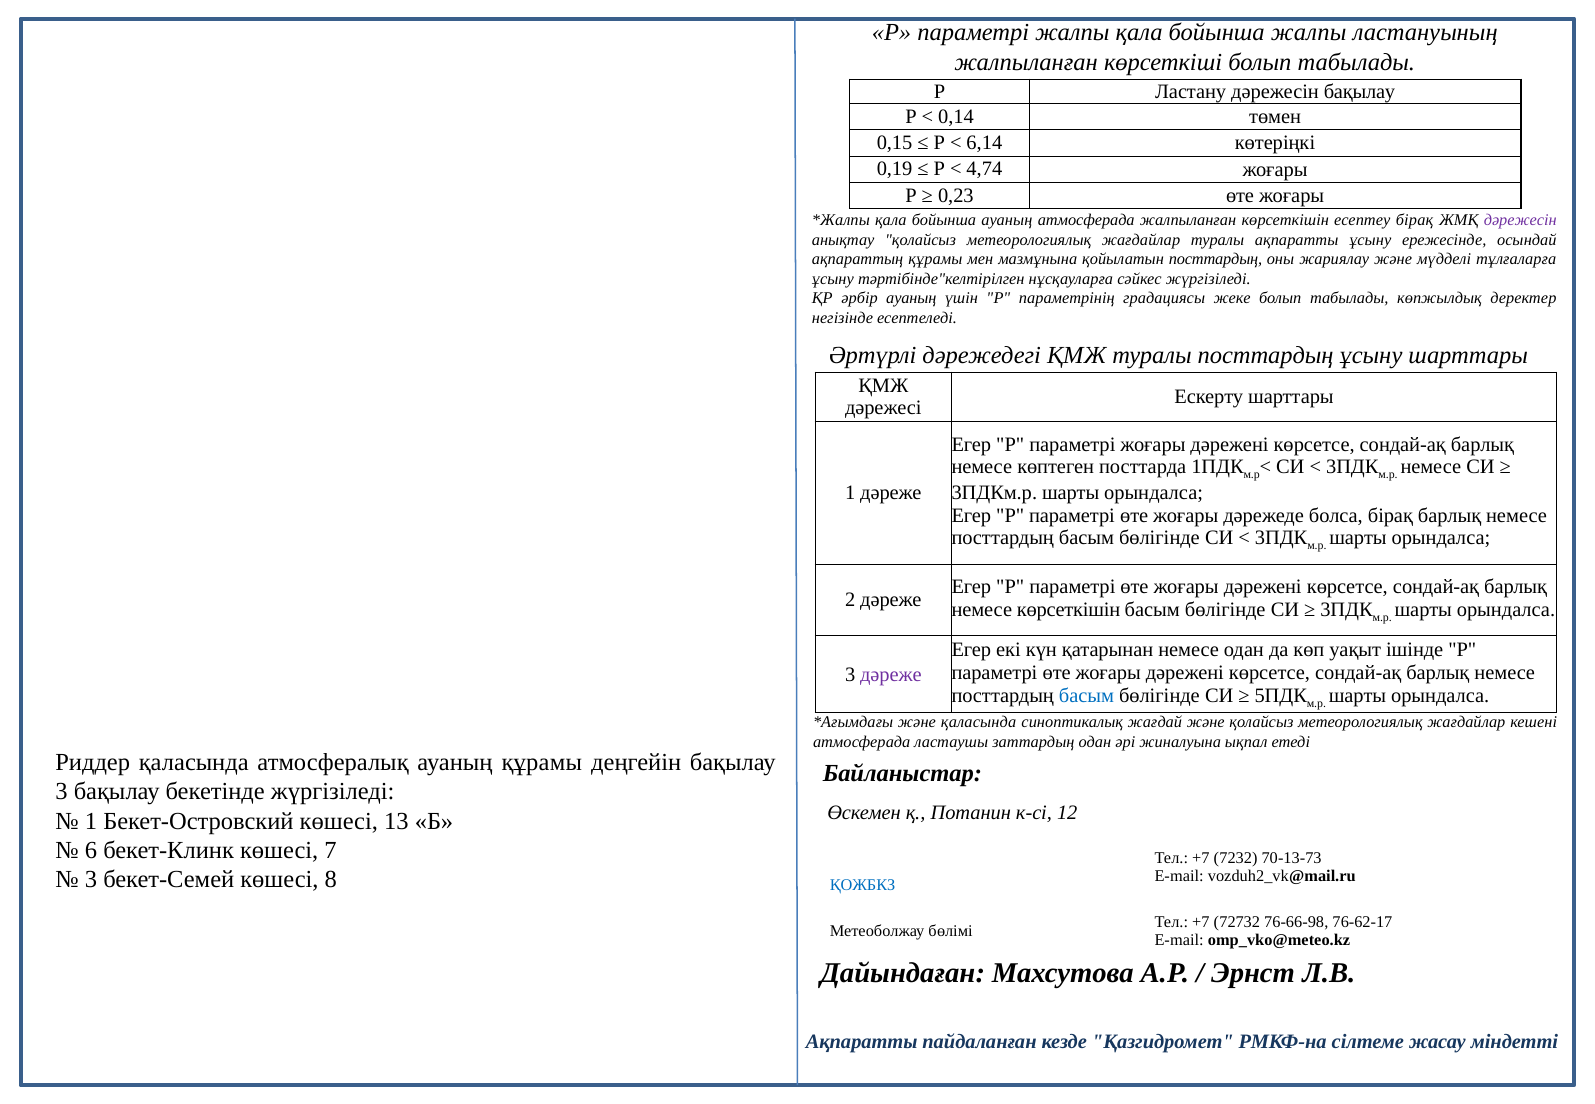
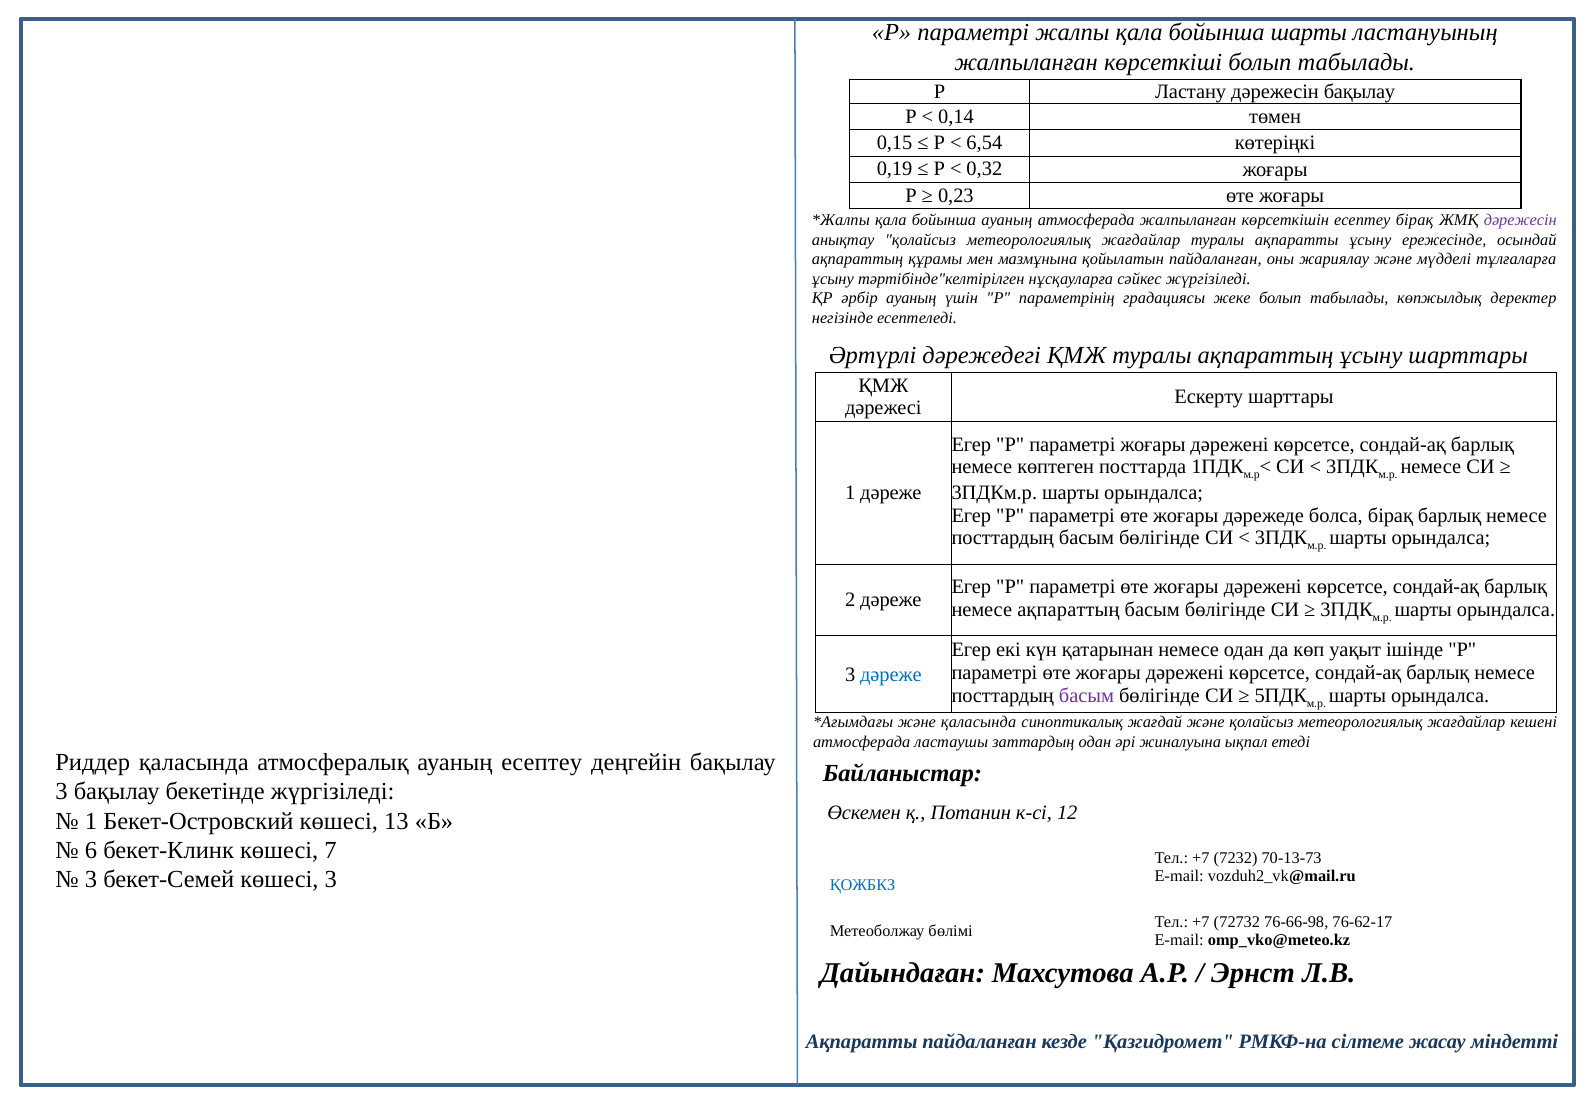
бойынша жалпы: жалпы -> шарты (1309, 33)
6,14: 6,14 -> 6,54 (984, 143)
4,74: 4,74 -> 0,32 (984, 169)
қойылатын посттардың: посттардың -> пайдаланған (1215, 259)
туралы посттардың: посттардың -> ақпараттың (1266, 355)
немесе көрсеткішін: көрсеткішін -> ақпараттың (1068, 610)
дәреже colour: purple -> blue (891, 675)
басым colour: blue -> purple (1086, 695)
ауаның құрамы: құрамы -> есептеу (542, 762)
көшесі 8: 8 -> 3 (331, 880)
